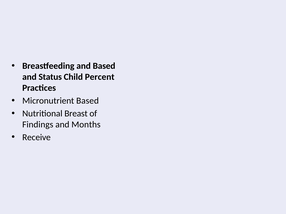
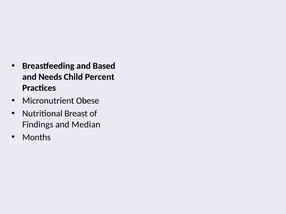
Status: Status -> Needs (50, 77)
Micronutrient Based: Based -> Obese (88, 101)
Months: Months -> Median (86, 125)
Receive: Receive -> Months (36, 138)
